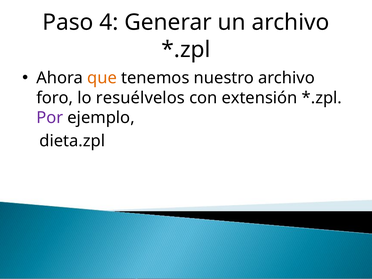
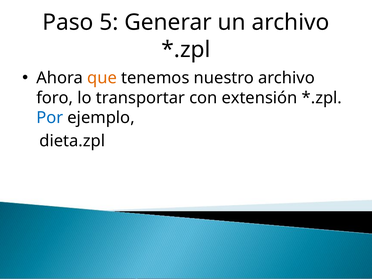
4: 4 -> 5 (109, 22)
resuélvelos: resuélvelos -> transportar (140, 98)
Por colour: purple -> blue (50, 118)
